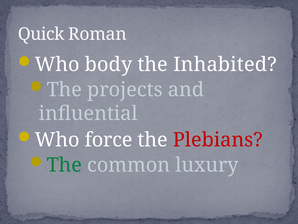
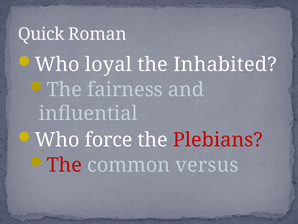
body: body -> loyal (108, 64)
projects: projects -> fairness (125, 90)
The colour: green -> red (64, 165)
luxury: luxury -> versus (207, 165)
